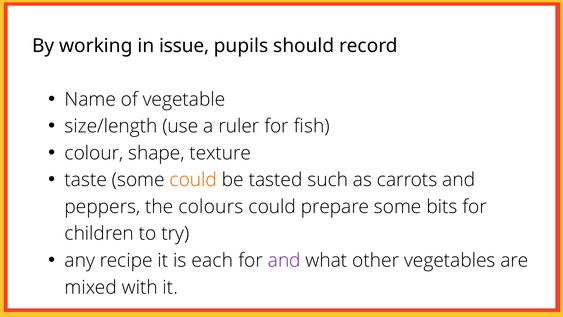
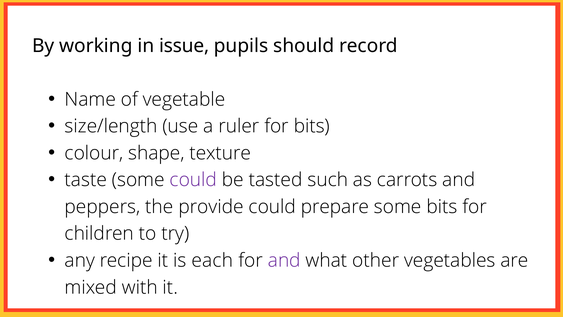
for fish: fish -> bits (312, 126)
could colour: orange -> purple (193, 180)
colours: colours -> provide (211, 207)
